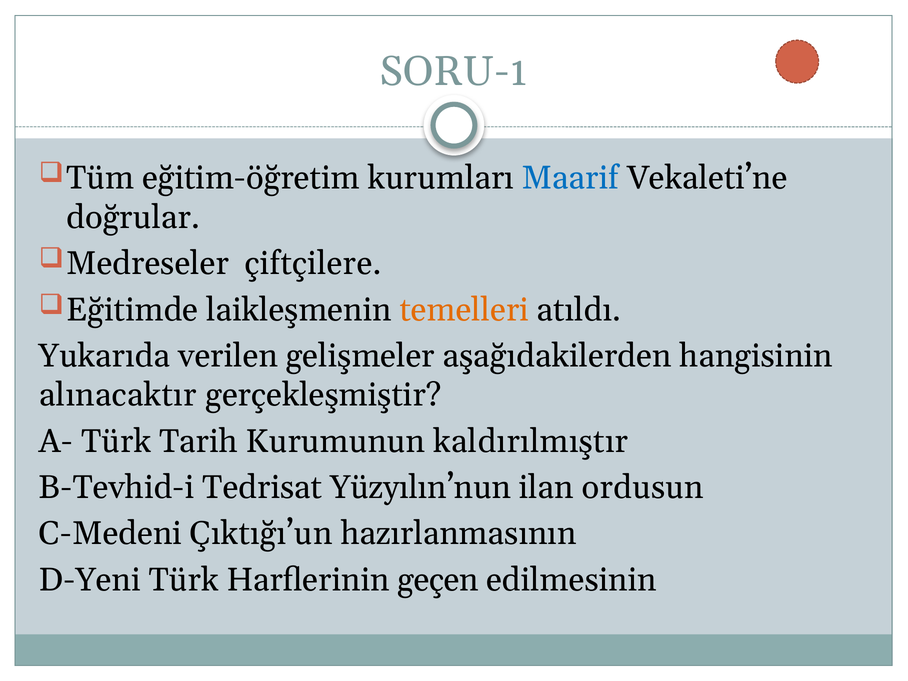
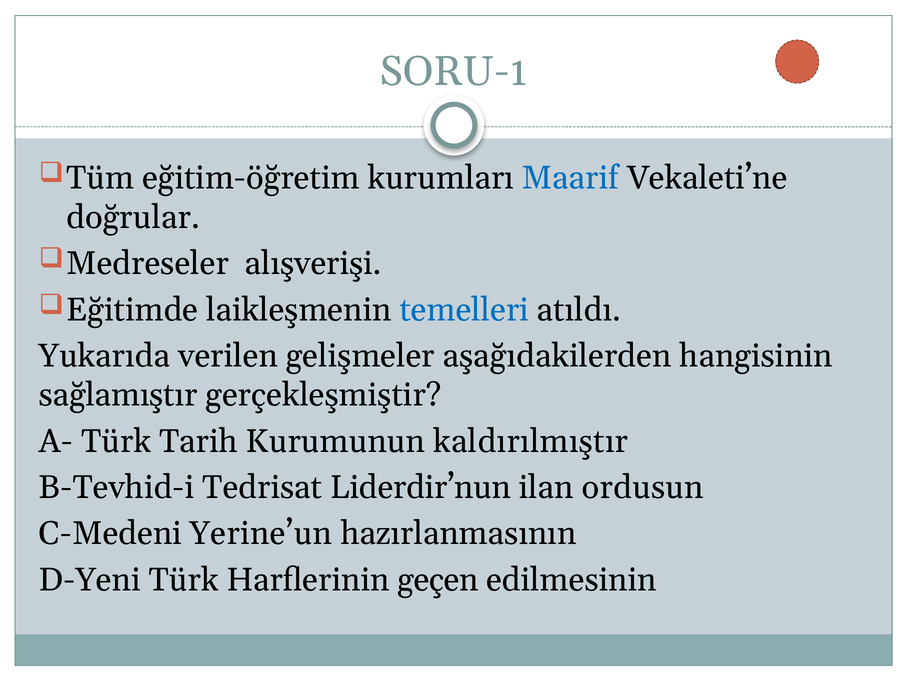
çiftçilere: çiftçilere -> alışverişi (313, 264)
temelleri colour: orange -> blue (464, 310)
alınacaktır: alınacaktır -> sağlamıştır (118, 395)
Yüzyılın’nun: Yüzyılın’nun -> Liderdir’nun (421, 487)
Çıktığı’un: Çıktığı’un -> Yerine’un (261, 534)
